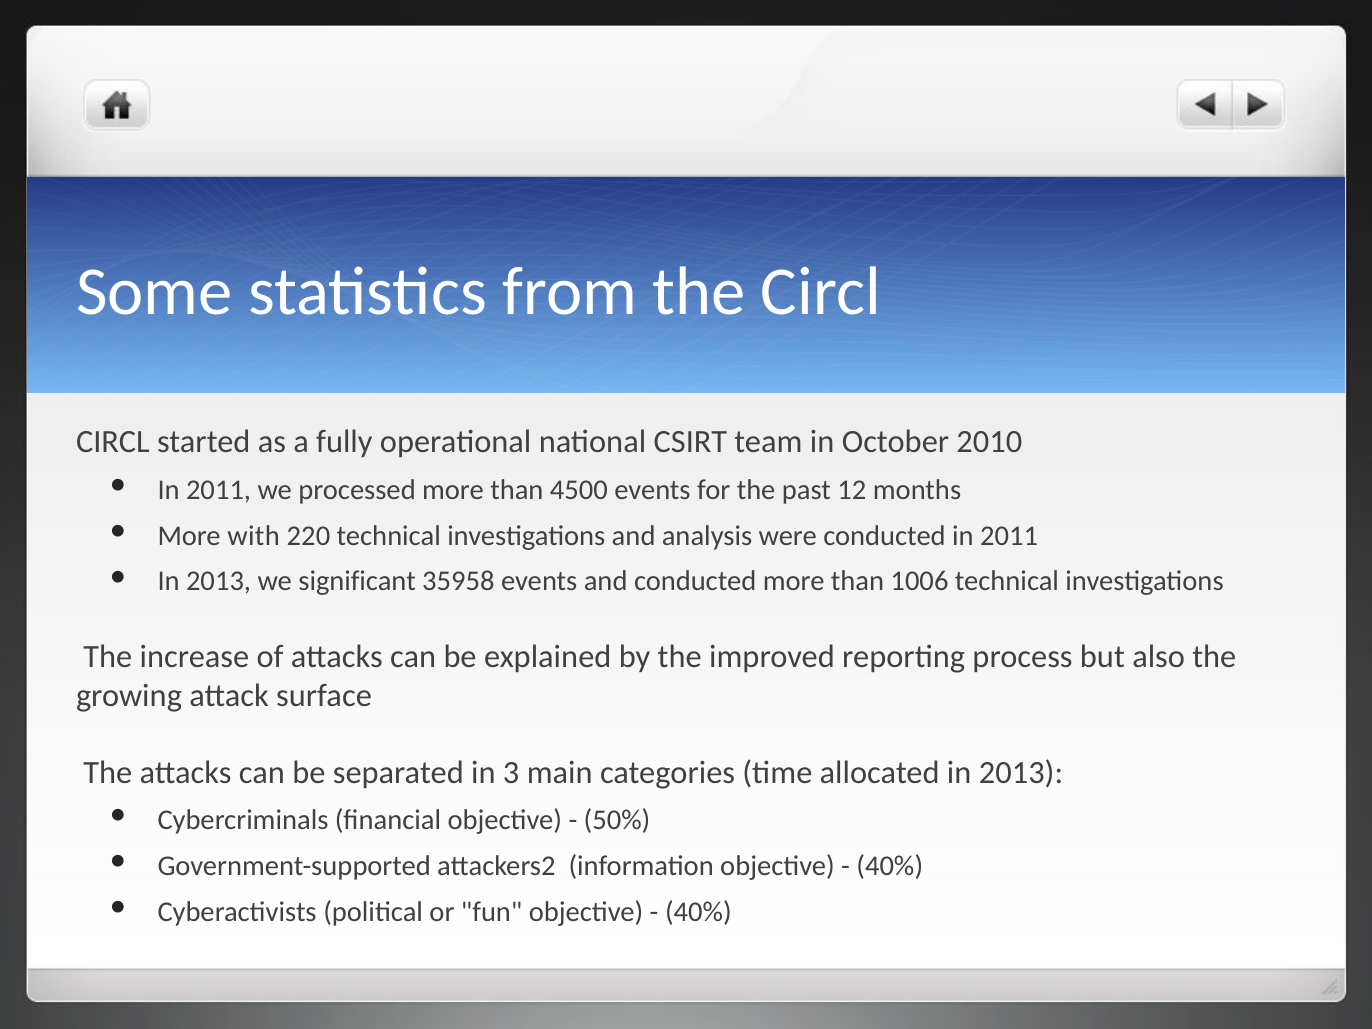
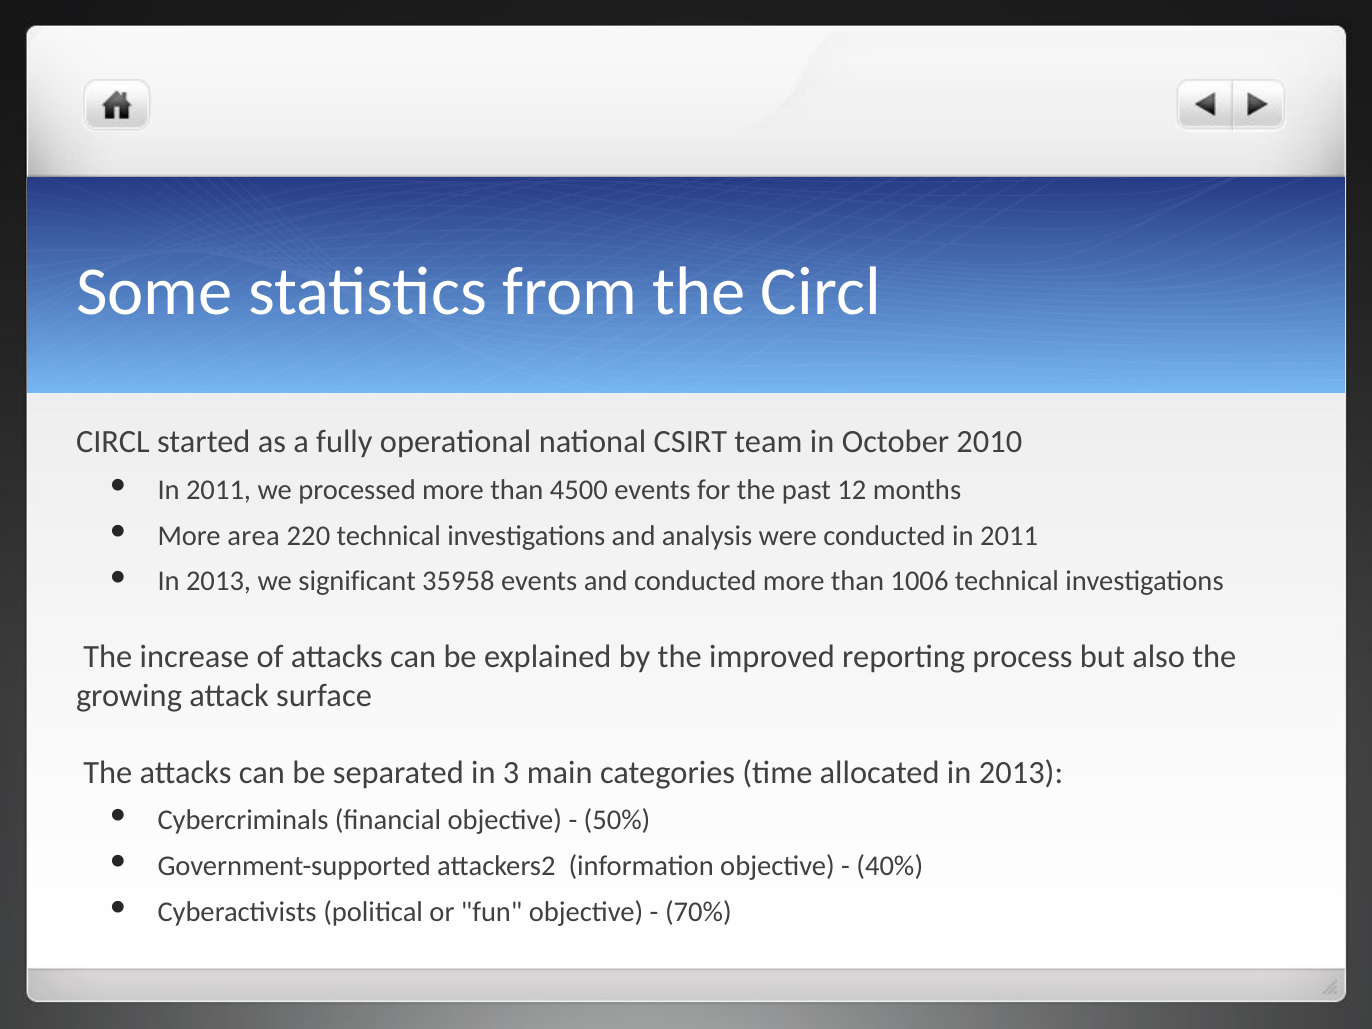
with: with -> area (254, 536)
40%: 40% -> 70% (698, 912)
